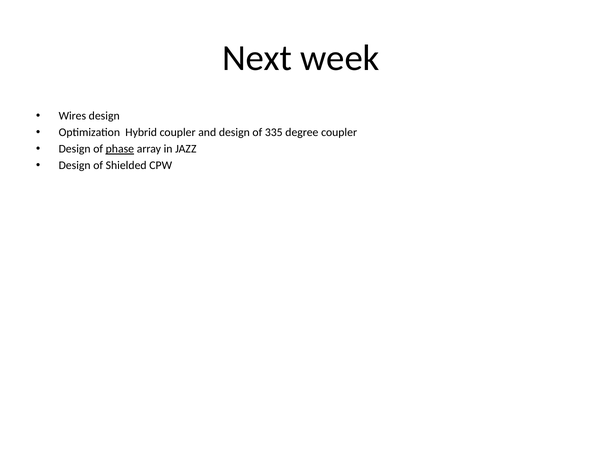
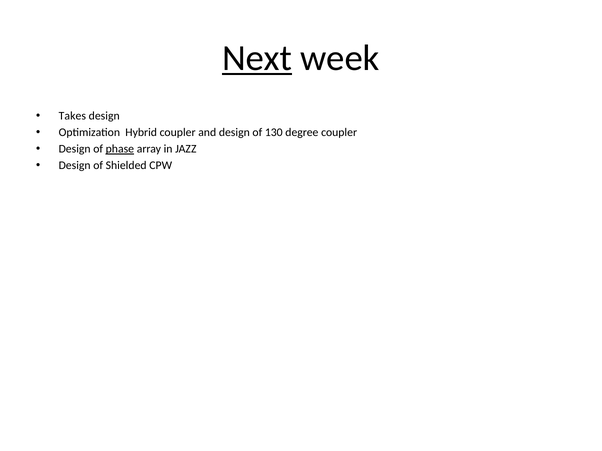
Next underline: none -> present (257, 58)
Wires: Wires -> Takes (72, 116)
335: 335 -> 130 (274, 133)
